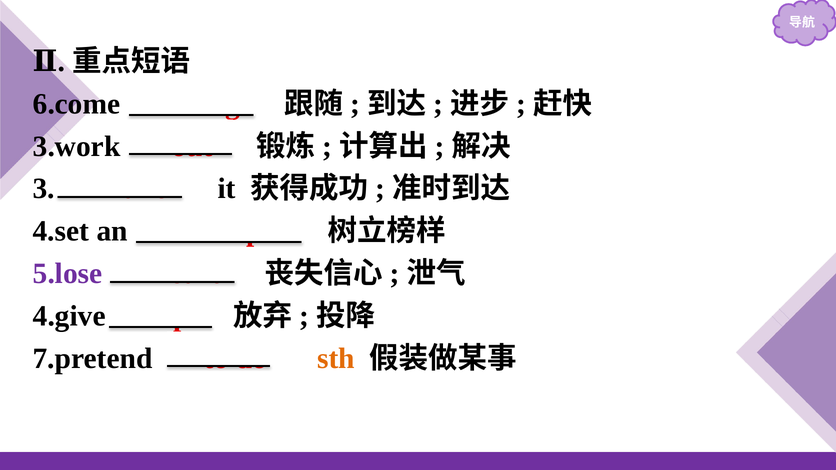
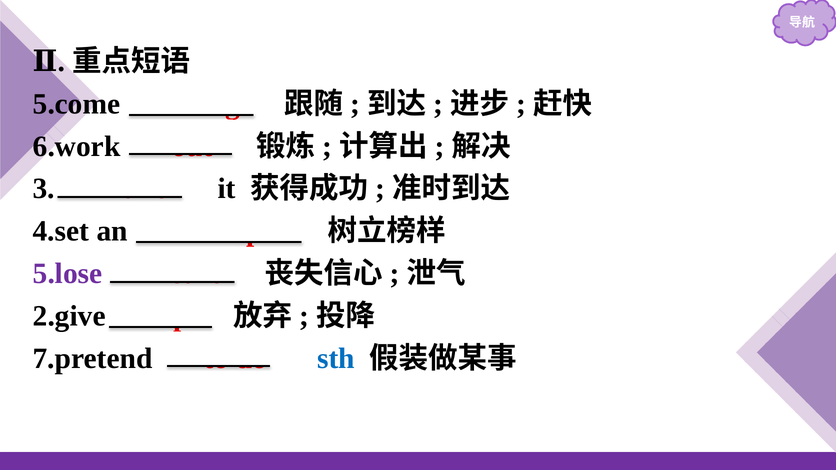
6.come: 6.come -> 5.come (77, 104)
3.work: 3.work -> 6.work (77, 146)
4.give: 4.give -> 2.give (69, 316)
sth colour: orange -> blue (336, 359)
